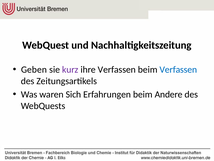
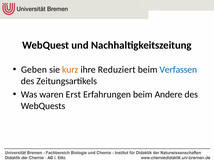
kurz colour: purple -> orange (70, 69)
ihre Verfassen: Verfassen -> Reduziert (117, 69)
Sich: Sich -> Erst (73, 94)
